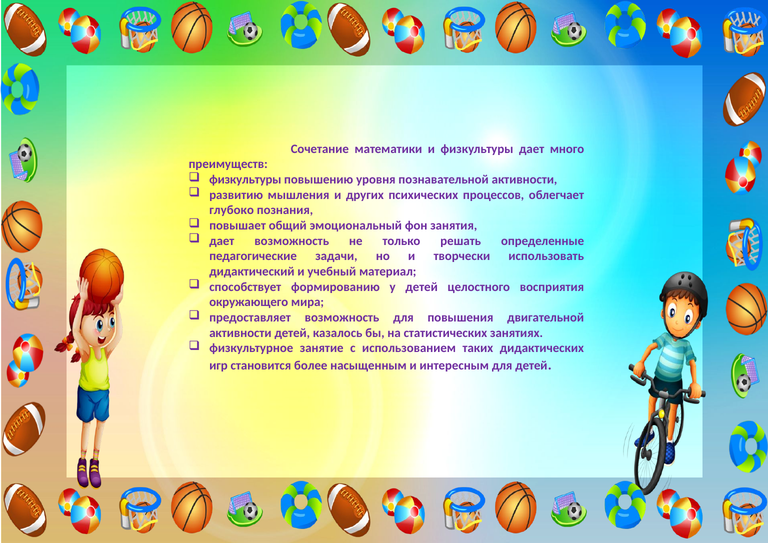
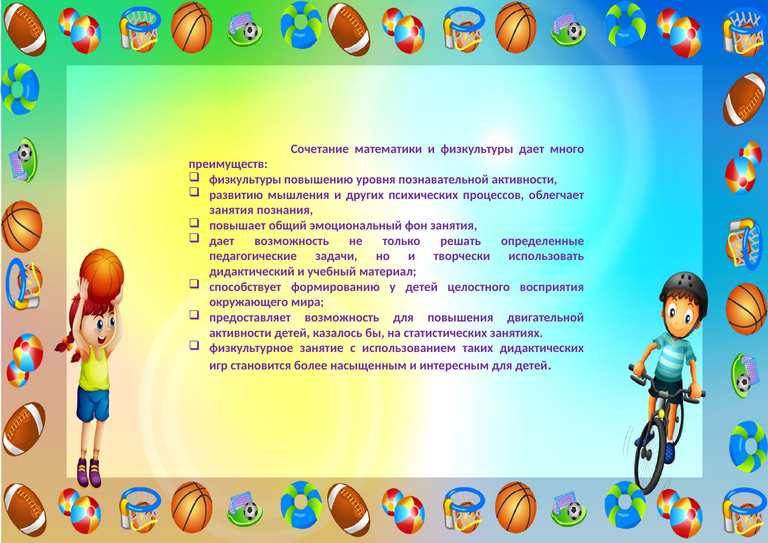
глубоко: глубоко -> занятия (232, 210)
